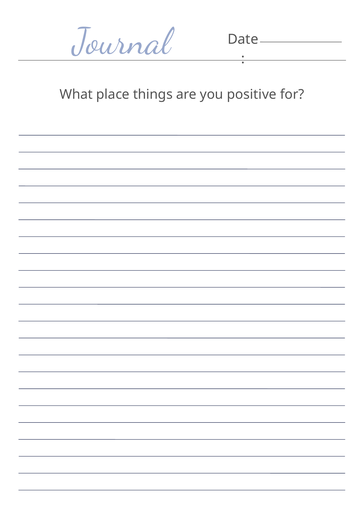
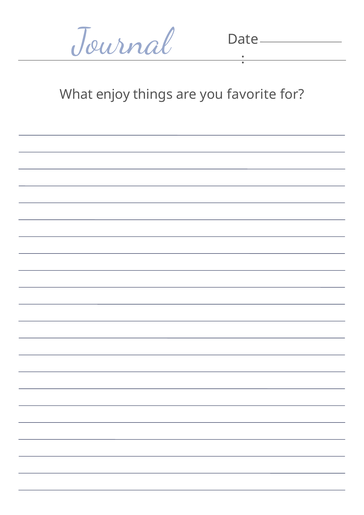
place: place -> enjoy (113, 94)
positive: positive -> favorite (252, 94)
